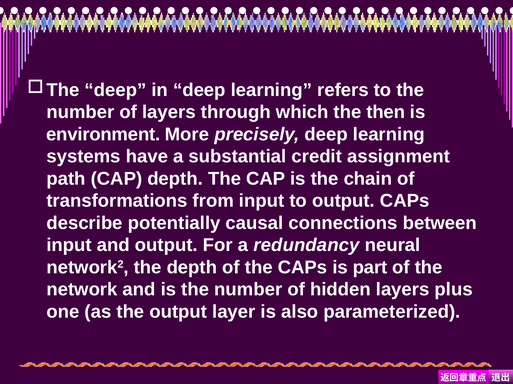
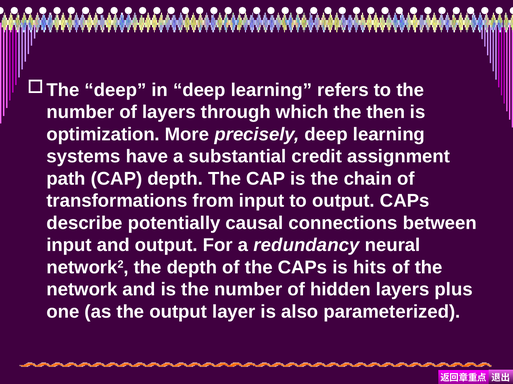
environment: environment -> optimization (103, 135)
part: part -> hits (370, 268)
